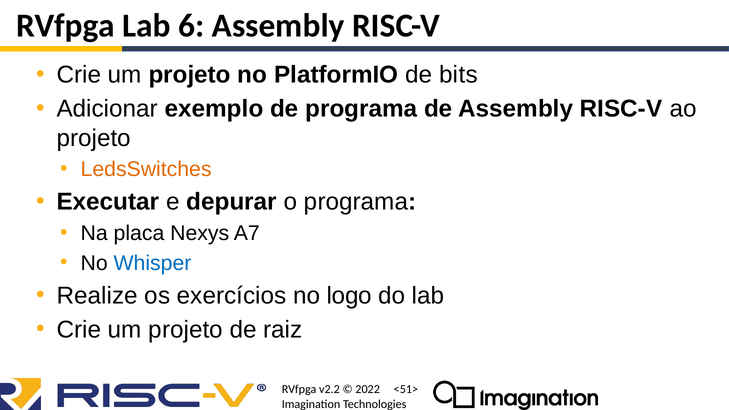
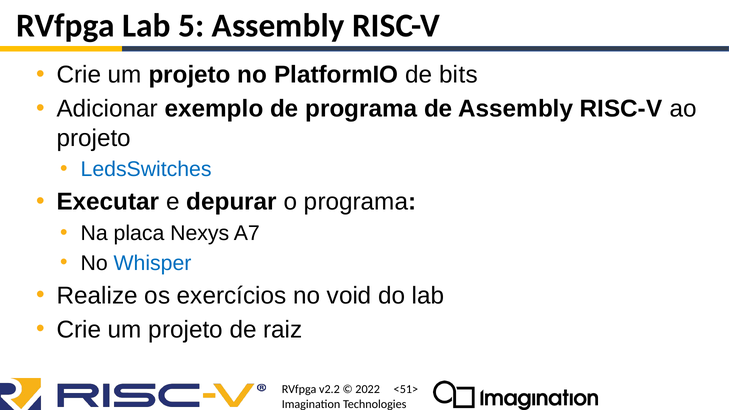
6: 6 -> 5 (191, 26)
LedsSwitches colour: orange -> blue (146, 169)
logo: logo -> void (349, 296)
